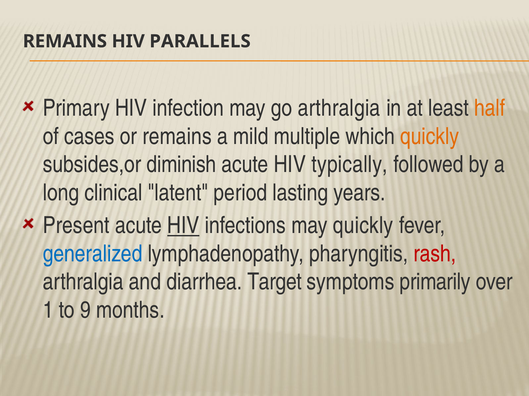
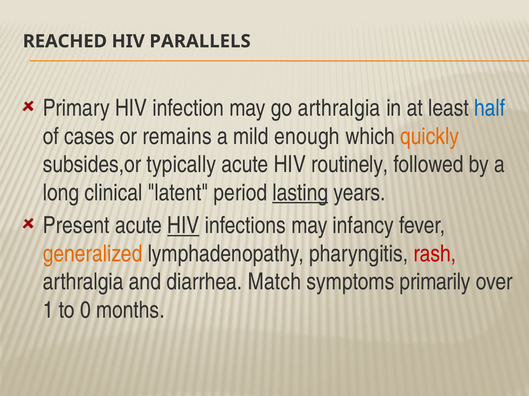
REMAINS: REMAINS -> REACHED (65, 41)
half colour: orange -> blue (490, 108)
multiple: multiple -> enough (307, 137)
diminish: diminish -> typically (181, 165)
typically: typically -> routinely (350, 165)
lasting underline: none -> present (300, 193)
may quickly: quickly -> infancy (363, 226)
generalized colour: blue -> orange (93, 254)
Target: Target -> Match (274, 282)
9: 9 -> 0 (85, 311)
